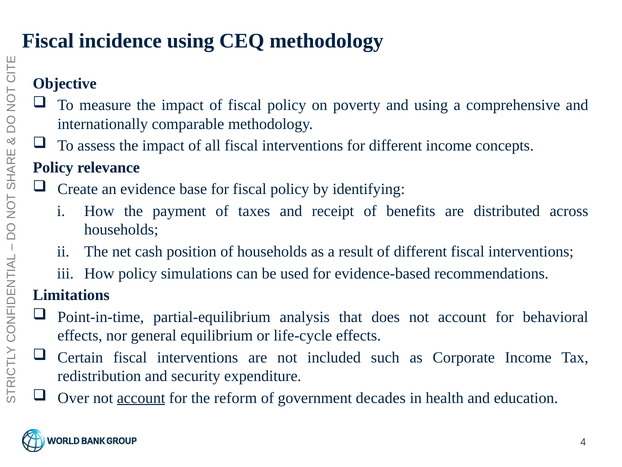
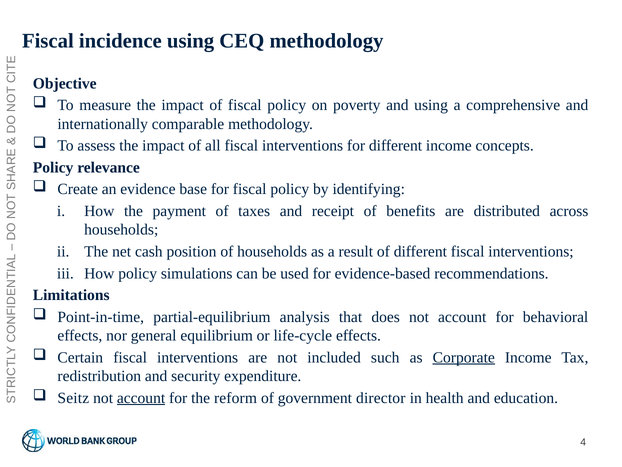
Corporate underline: none -> present (464, 357)
Over: Over -> Seitz (73, 398)
decades: decades -> director (381, 398)
